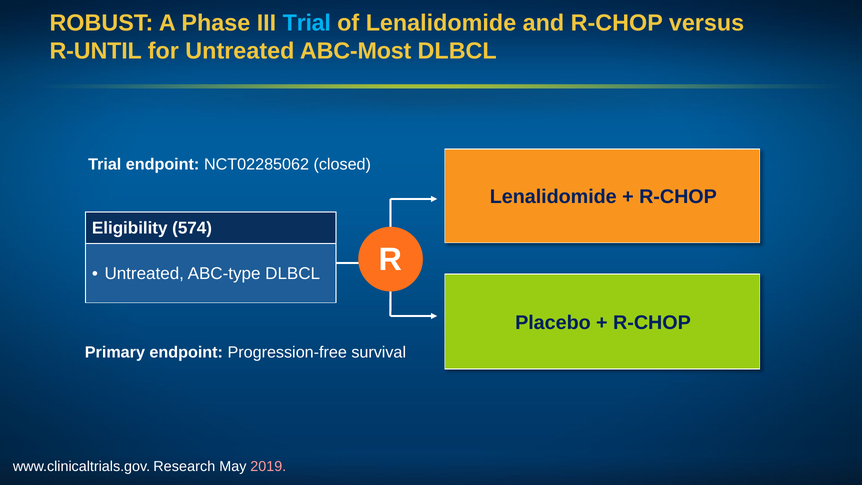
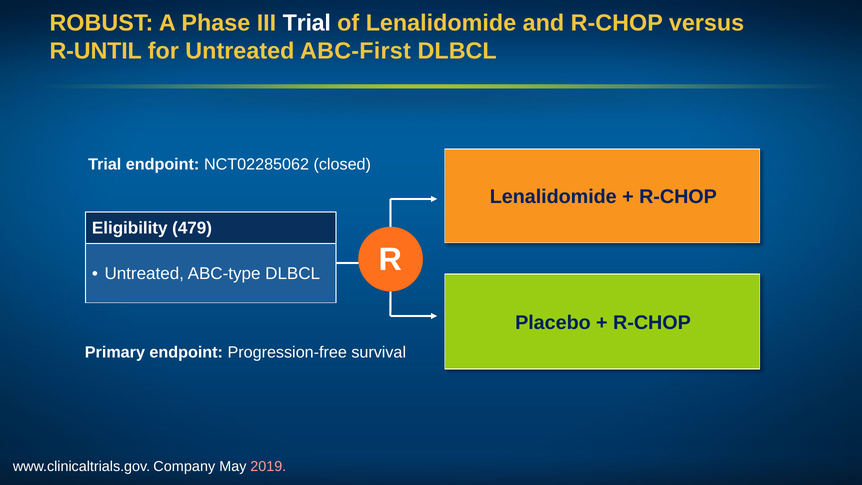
Trial colour: light blue -> white (307, 23)
ABC-Most: ABC-Most -> ABC-First (355, 51)
574: 574 -> 479 (192, 228)
Research: Research -> Company (184, 466)
